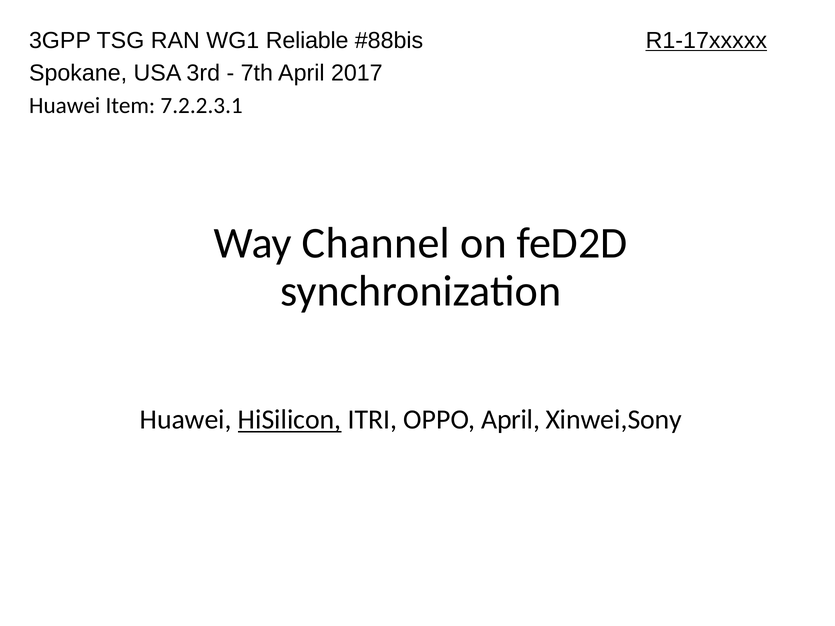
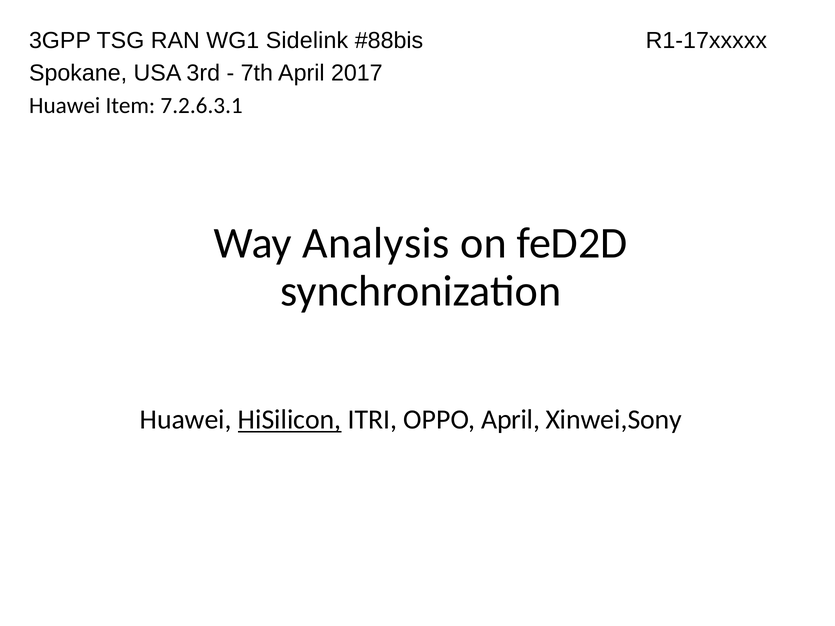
Reliable: Reliable -> Sidelink (307, 41)
R1-17xxxxx underline: present -> none (706, 41)
7.2.2.3.1: 7.2.2.3.1 -> 7.2.6.3.1 (202, 105)
Channel: Channel -> Analysis (376, 244)
